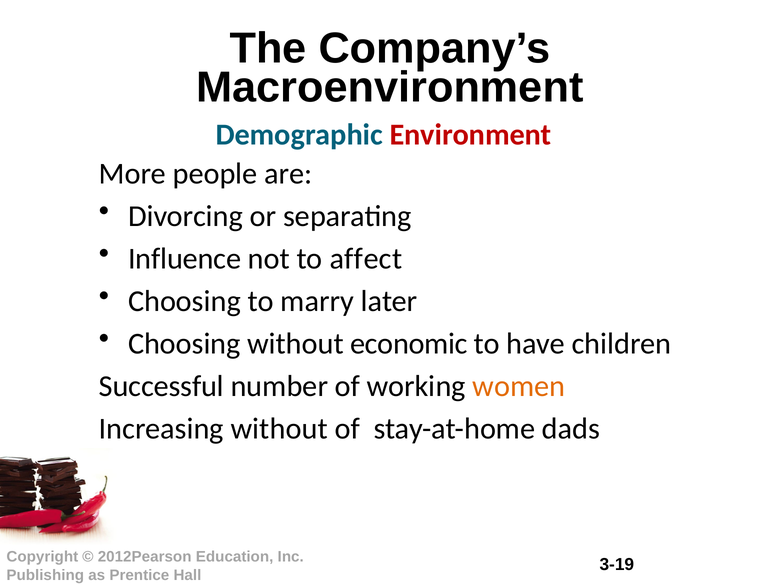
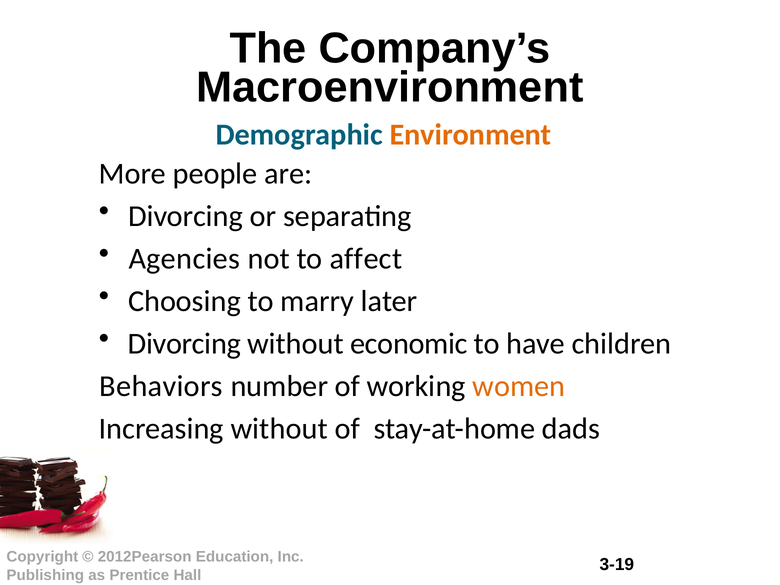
Environment colour: red -> orange (471, 135)
Influence: Influence -> Agencies (184, 259)
Choosing: Choosing -> Divorcing (184, 344)
Successful: Successful -> Behaviors (161, 386)
